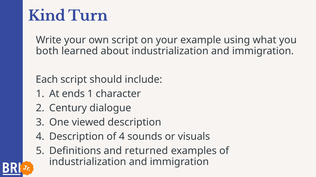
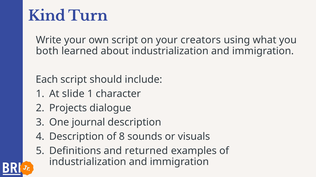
example: example -> creators (201, 40)
ends: ends -> slide (73, 94)
Century: Century -> Projects (68, 109)
viewed: viewed -> journal (88, 123)
of 4: 4 -> 8 (122, 137)
